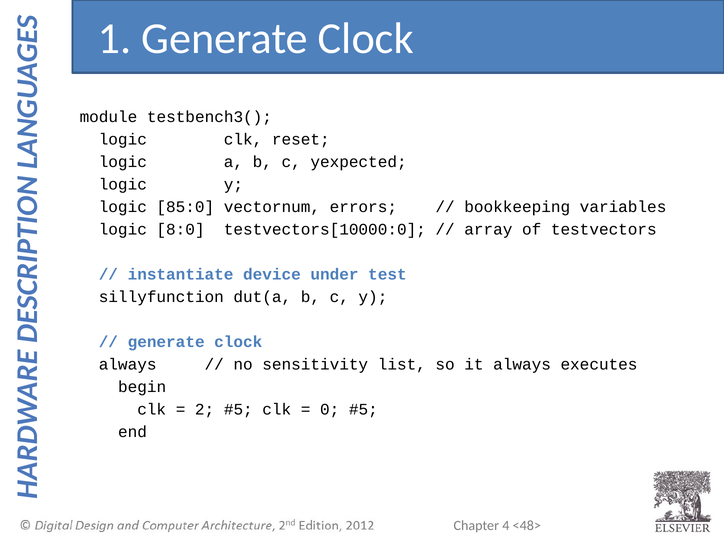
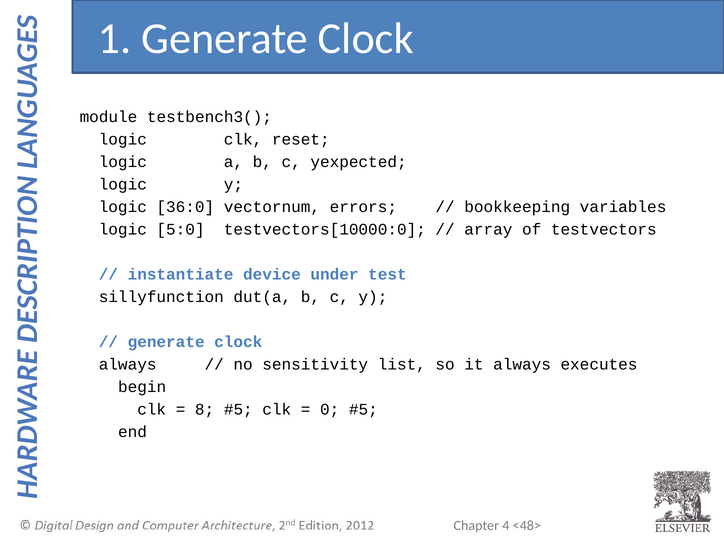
85:0: 85:0 -> 36:0 (185, 207)
8:0: 8:0 -> 5:0 (181, 229)
2: 2 -> 8 (205, 409)
